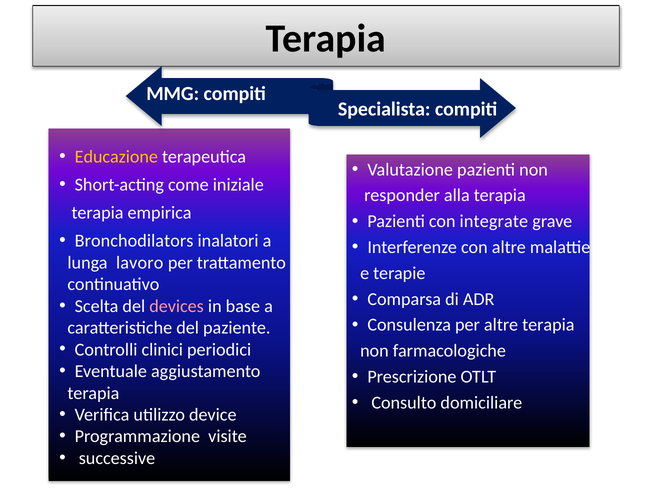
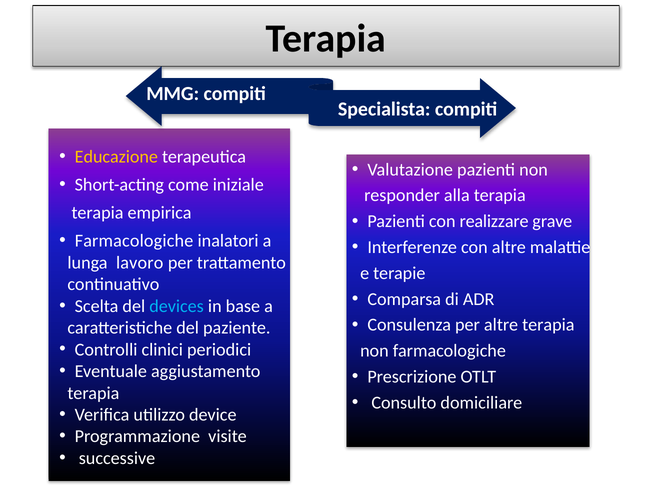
integrate: integrate -> realizzare (494, 221)
Bronchodilators: Bronchodilators -> Farmacologiche (134, 241)
devices colour: pink -> light blue (177, 306)
